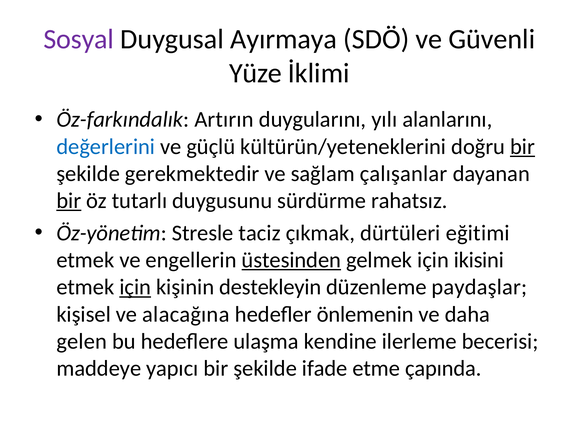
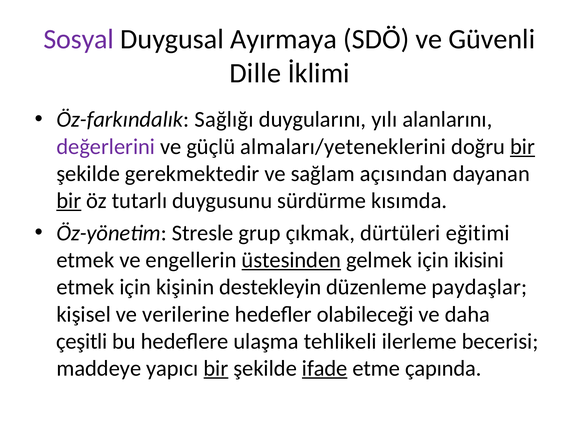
Yüze: Yüze -> Dille (255, 73)
Artırın: Artırın -> Sağlığı (224, 119)
değerlerini colour: blue -> purple (106, 146)
kültürün/yeteneklerini: kültürün/yeteneklerini -> almaları/yeteneklerini (343, 146)
çalışanlar: çalışanlar -> açısından (404, 173)
rahatsız: rahatsız -> kısımda (409, 200)
taciz: taciz -> grup (260, 233)
için underline: present -> none (135, 287)
alacağına: alacağına -> verilerine (186, 314)
önlemenin: önlemenin -> olabileceği (365, 314)
gelen: gelen -> çeşitli (82, 341)
kendine: kendine -> tehlikeli (340, 341)
bir underline: none -> present (216, 368)
ifade underline: none -> present (325, 368)
